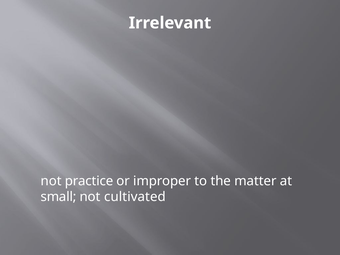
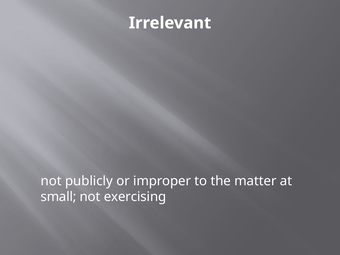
practice: practice -> publicly (89, 181)
cultivated: cultivated -> exercising (135, 197)
